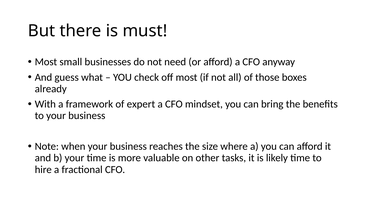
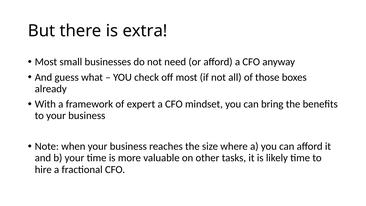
must: must -> extra (145, 31)
